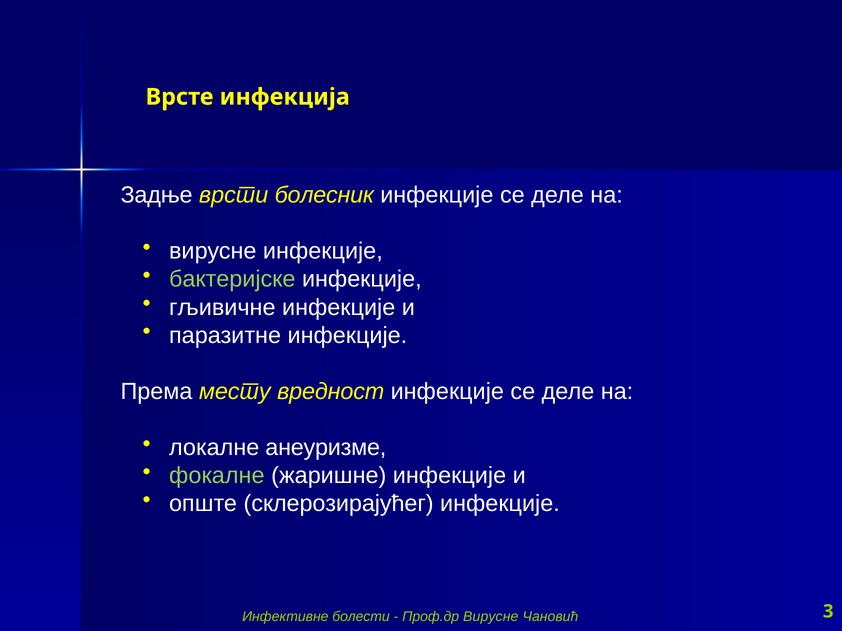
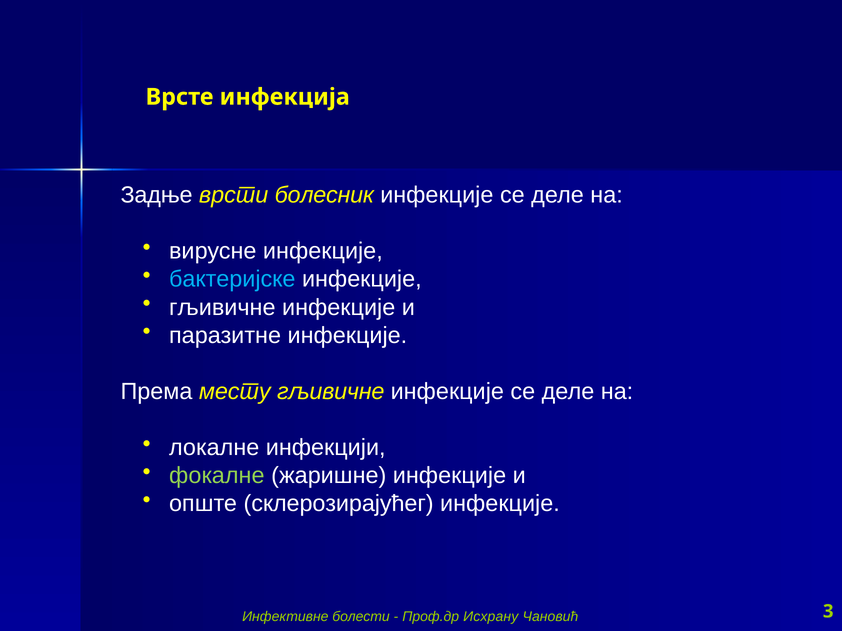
бактеријске colour: light green -> light blue (232, 279)
месту вредност: вредност -> гљивичне (331, 392)
анеуризме: анеуризме -> инфекцији (326, 448)
Проф.др Вирусне: Вирусне -> Исхрану (491, 617)
